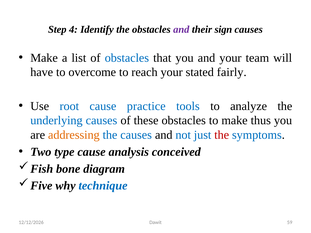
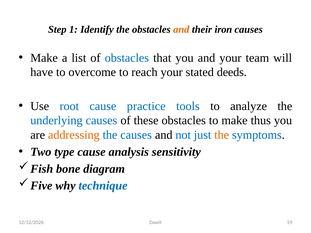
4: 4 -> 1 (73, 30)
and colour: purple -> orange (181, 30)
sign: sign -> iron (223, 30)
fairly: fairly -> deeds (232, 72)
the colour: red -> orange (222, 135)
conceived: conceived -> sensitivity (176, 152)
